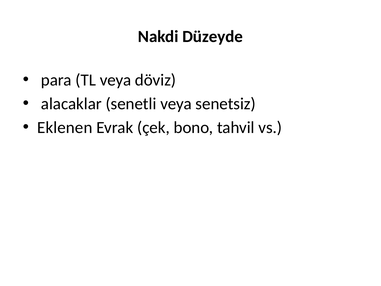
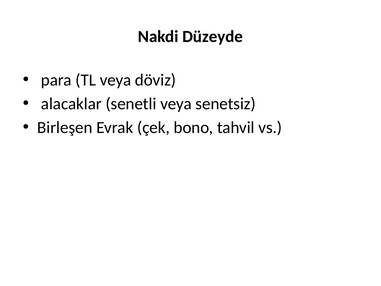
Eklenen: Eklenen -> Birleşen (65, 127)
